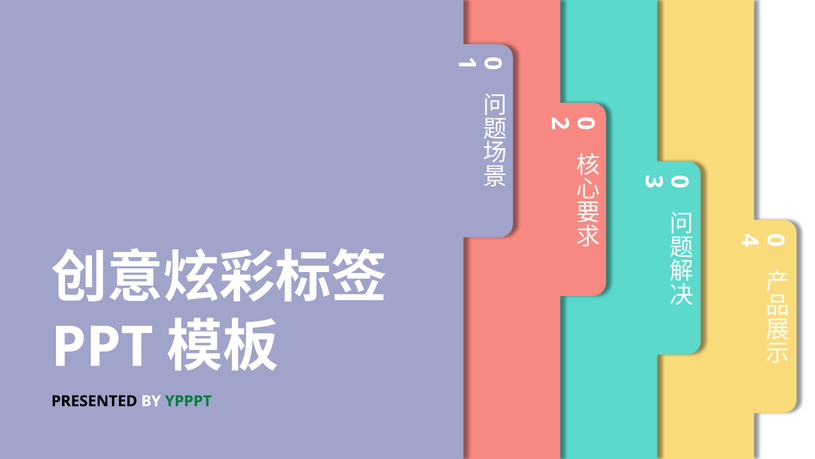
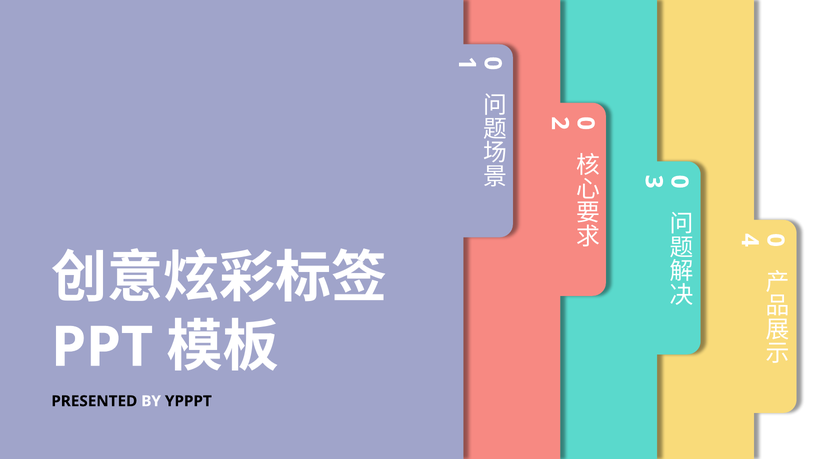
YPPPT colour: green -> black (188, 401)
